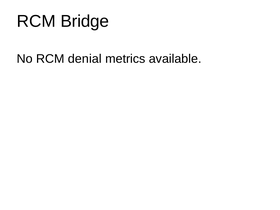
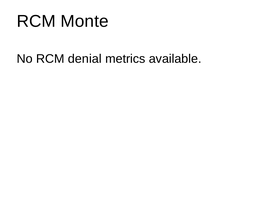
Bridge: Bridge -> Monte (85, 21)
